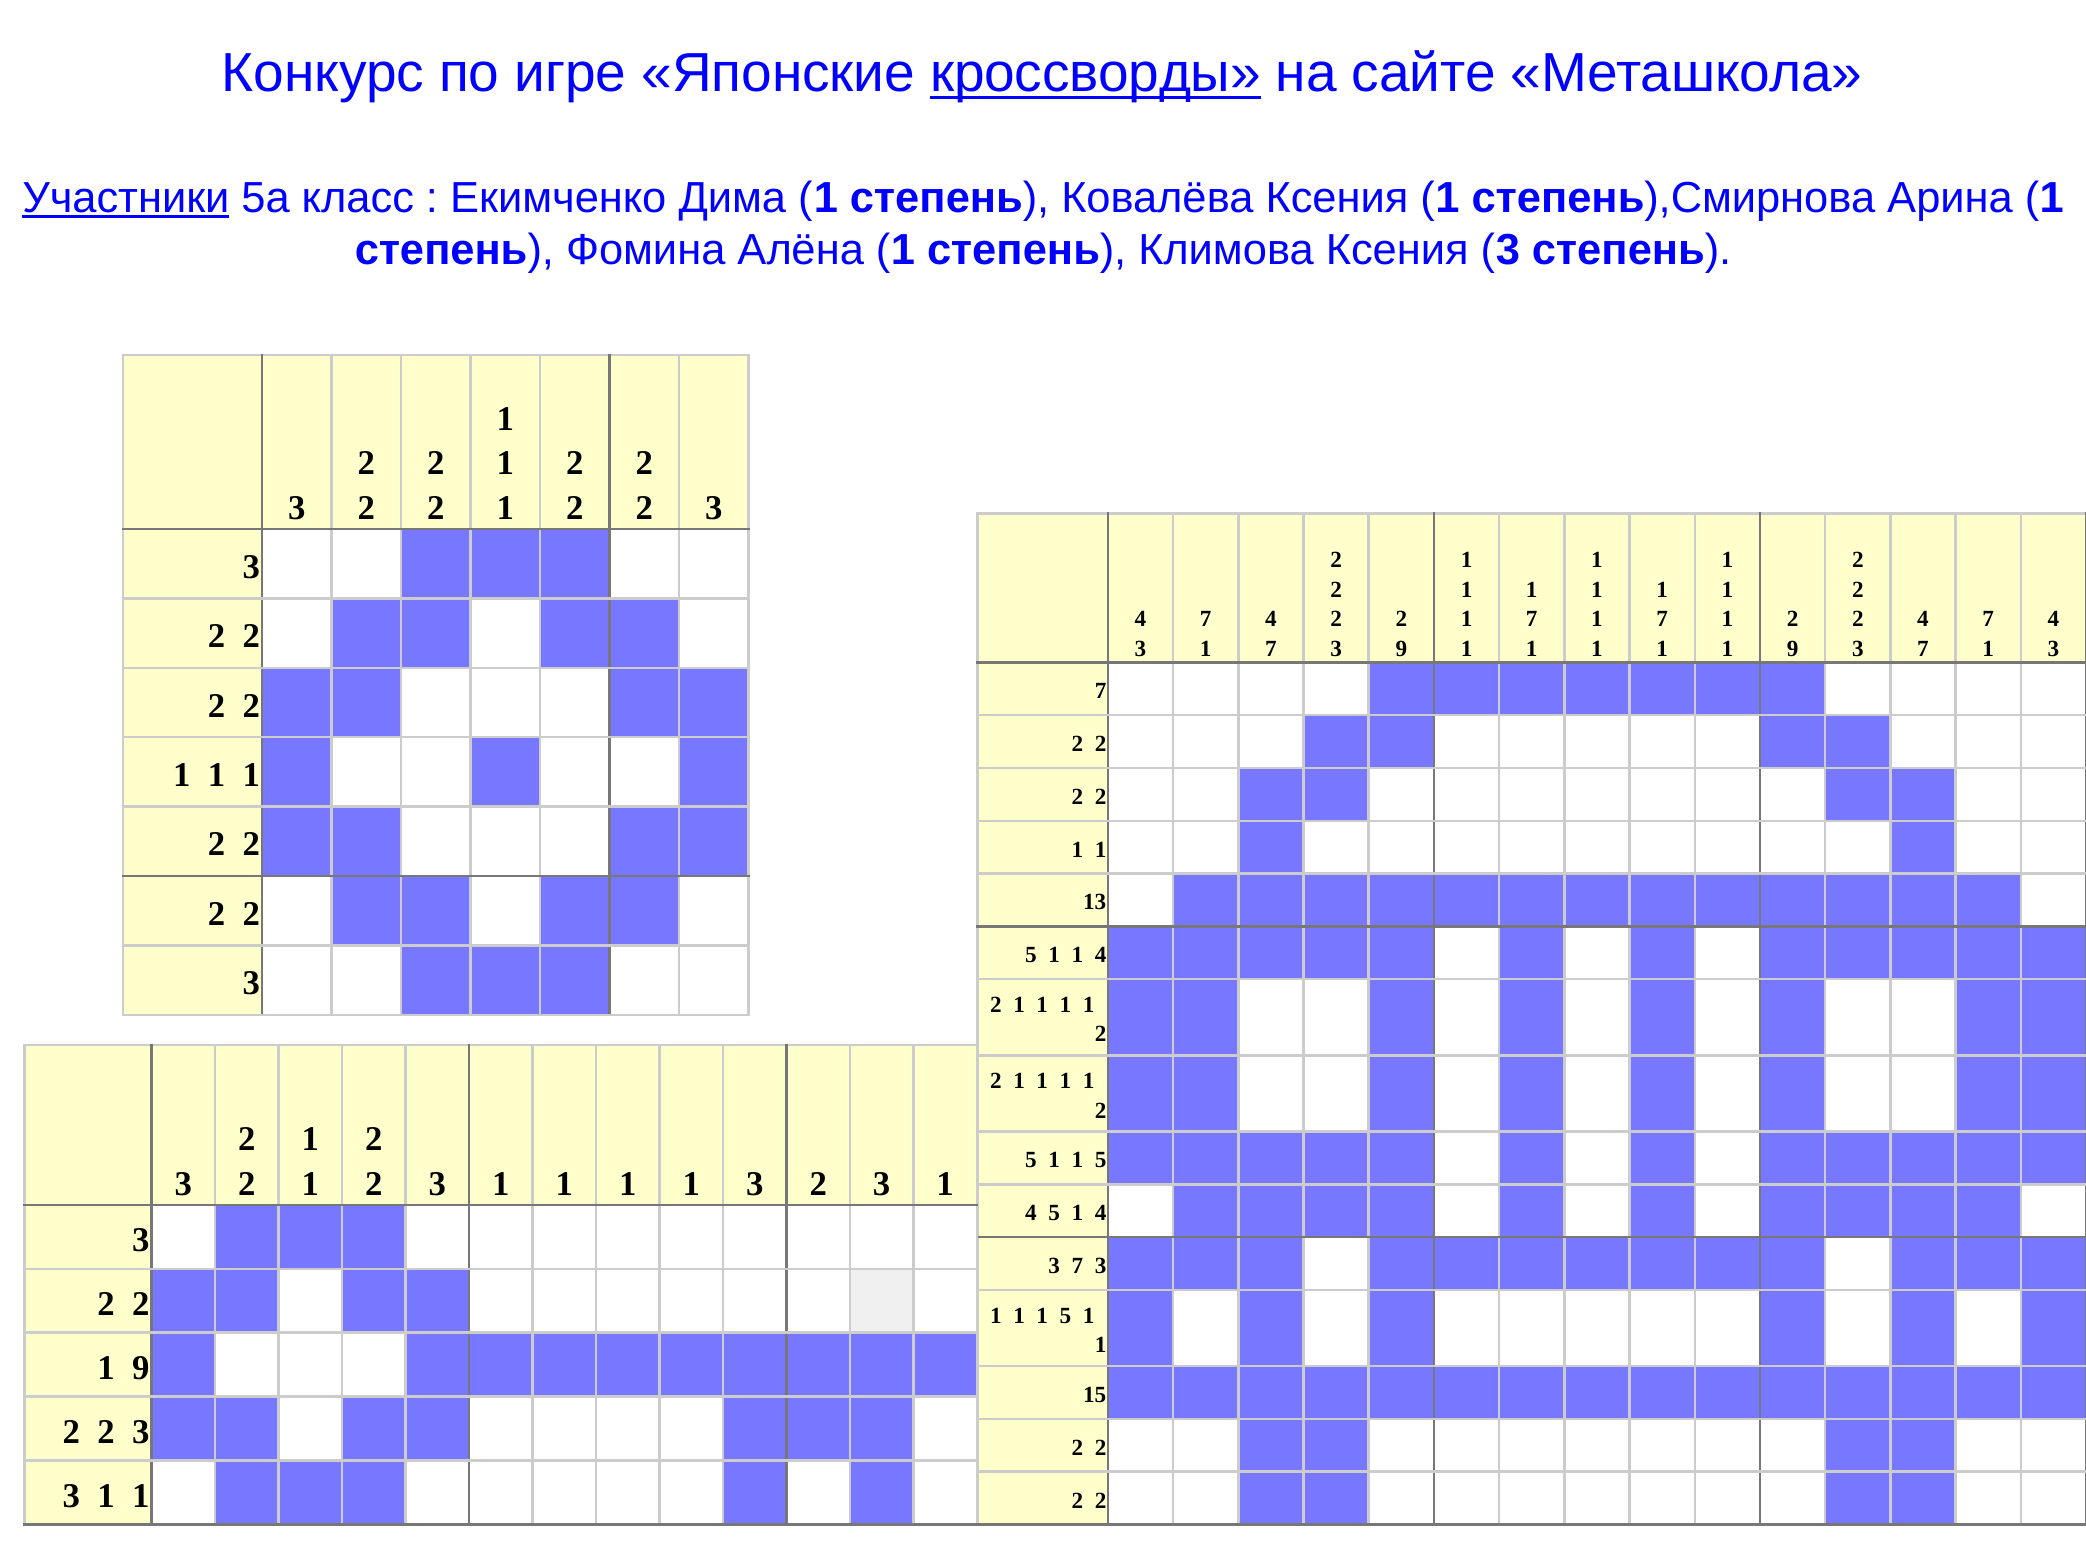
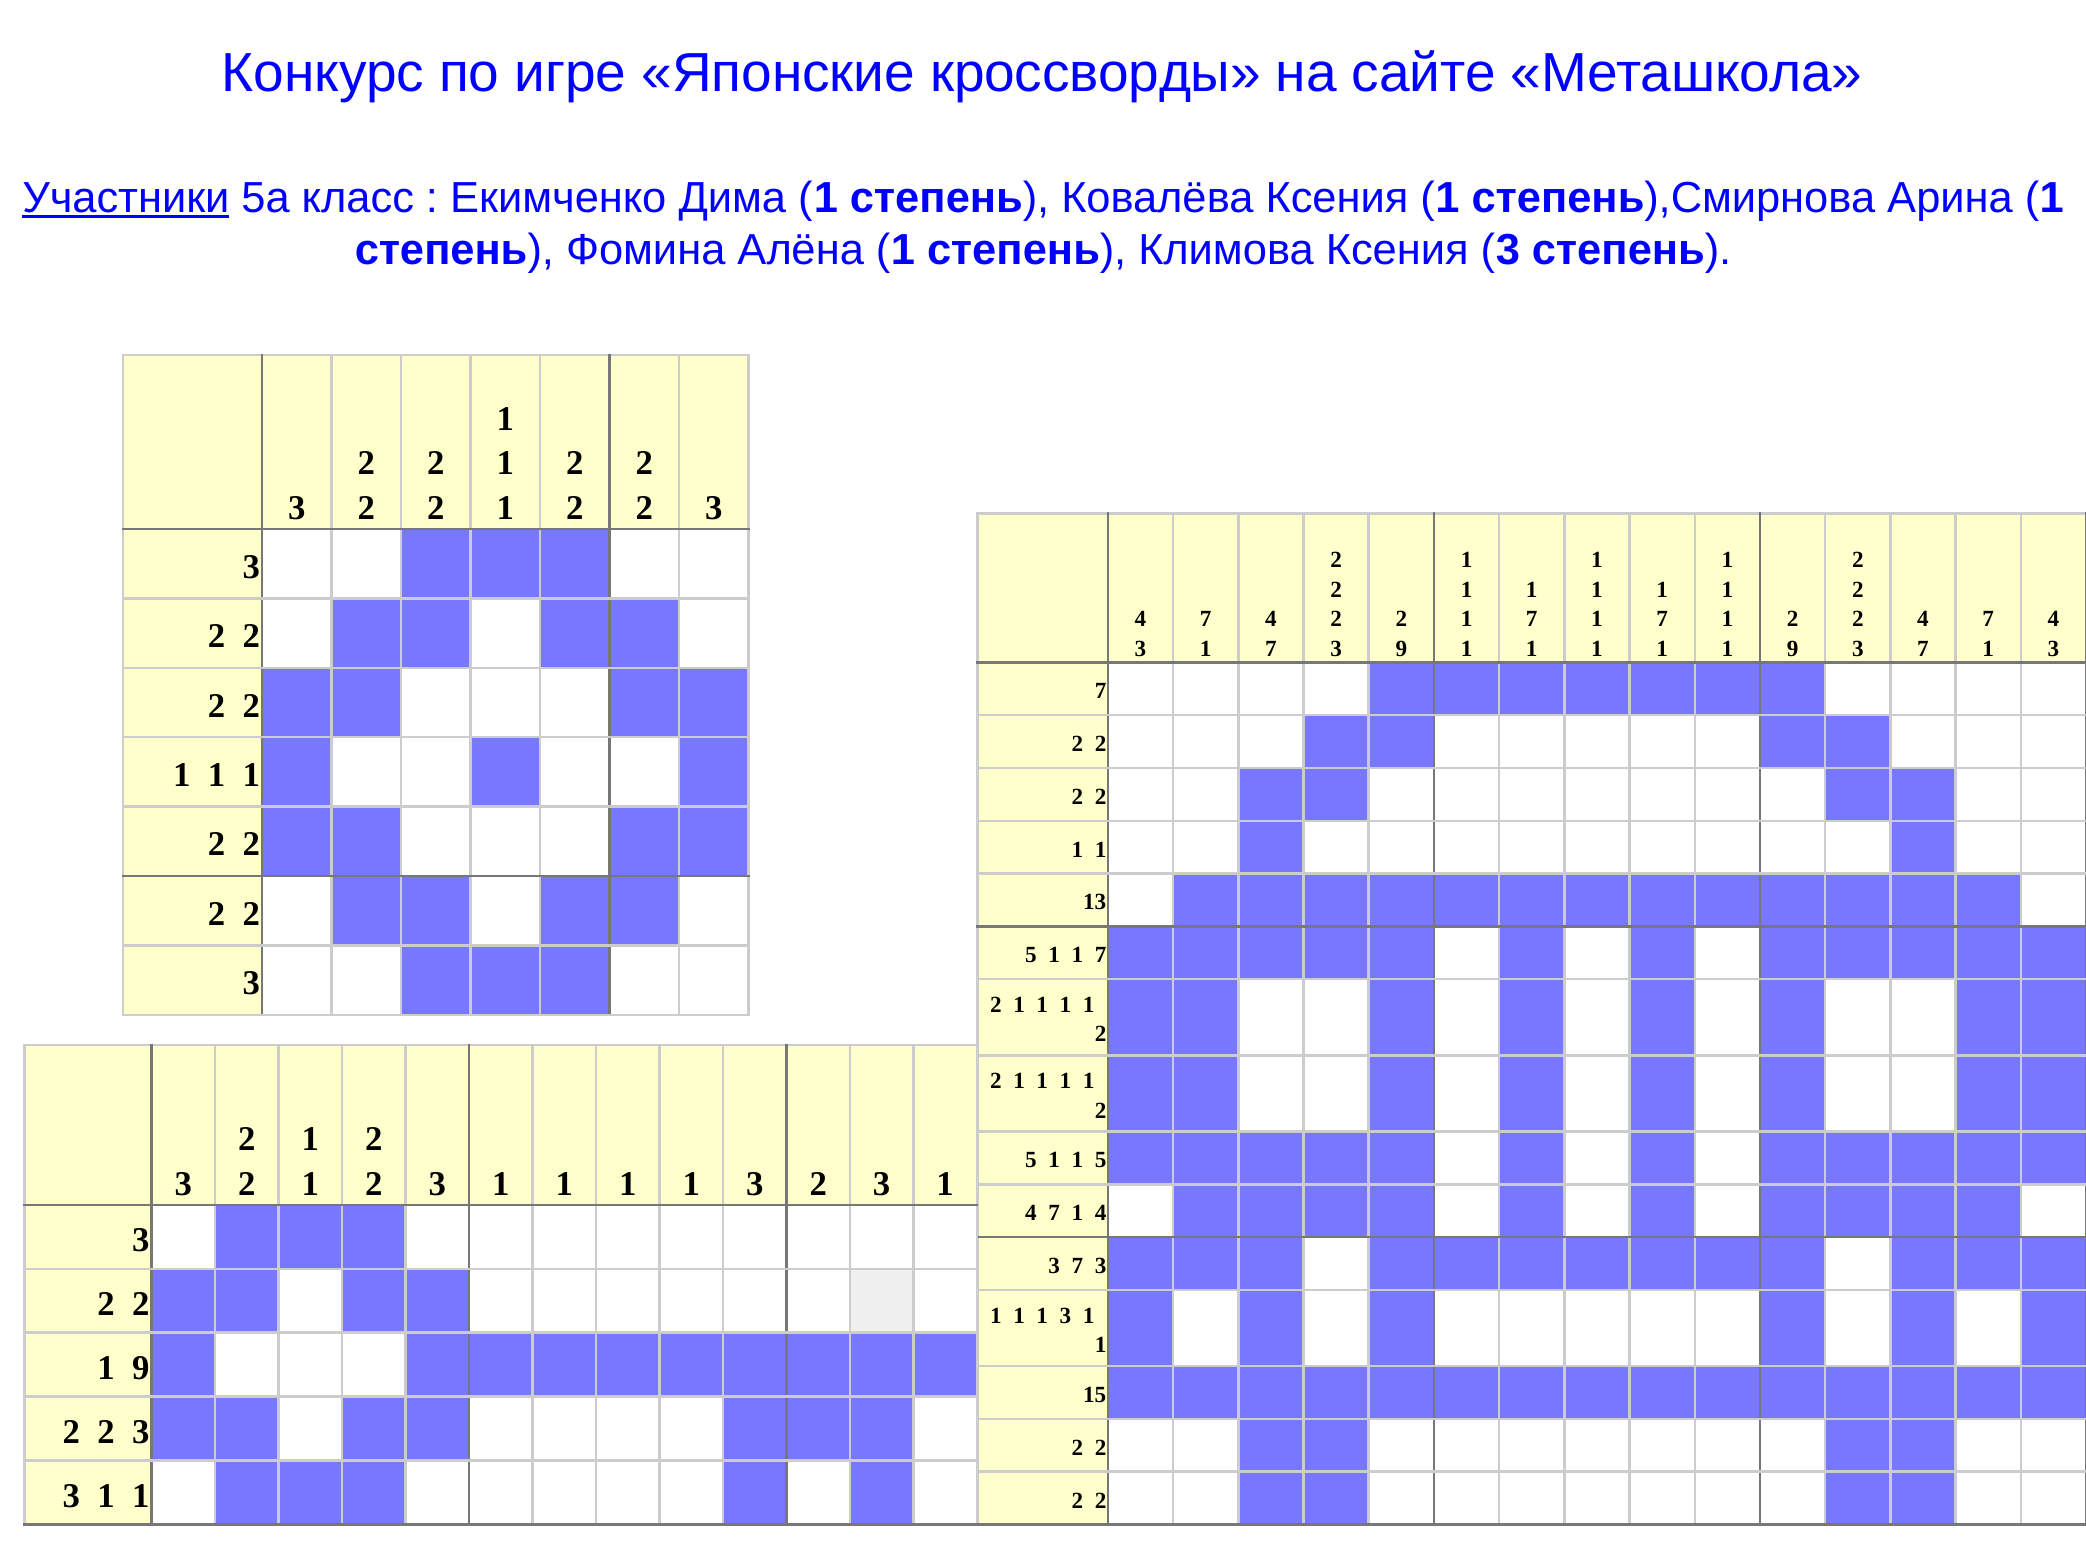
кроссворды underline: present -> none (1096, 74)
5 1 1 4: 4 -> 7 (1101, 955)
5: 5 -> 7 (1054, 1213)
5: 5 -> 3 (1066, 1316)
